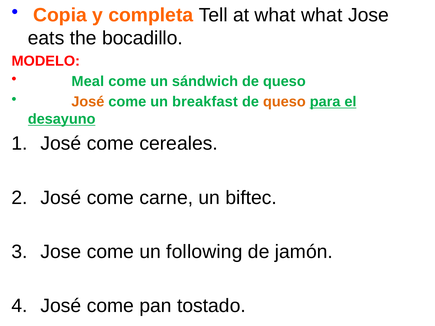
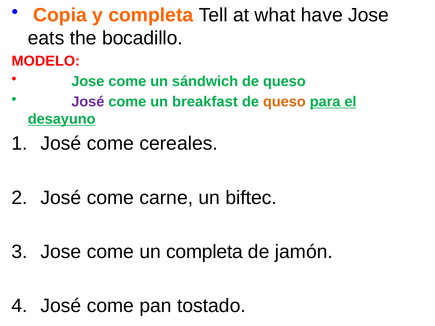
what what: what -> have (322, 15)
Meal: Meal -> Jose (88, 81)
José colour: orange -> purple (88, 102)
un following: following -> completa (205, 252)
